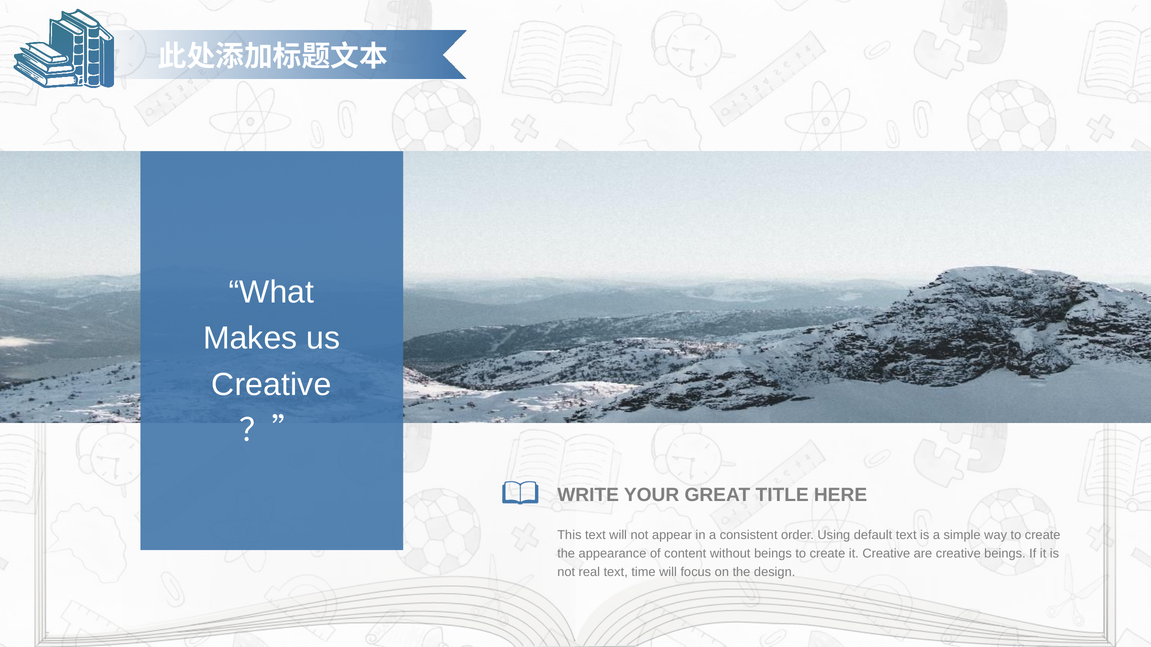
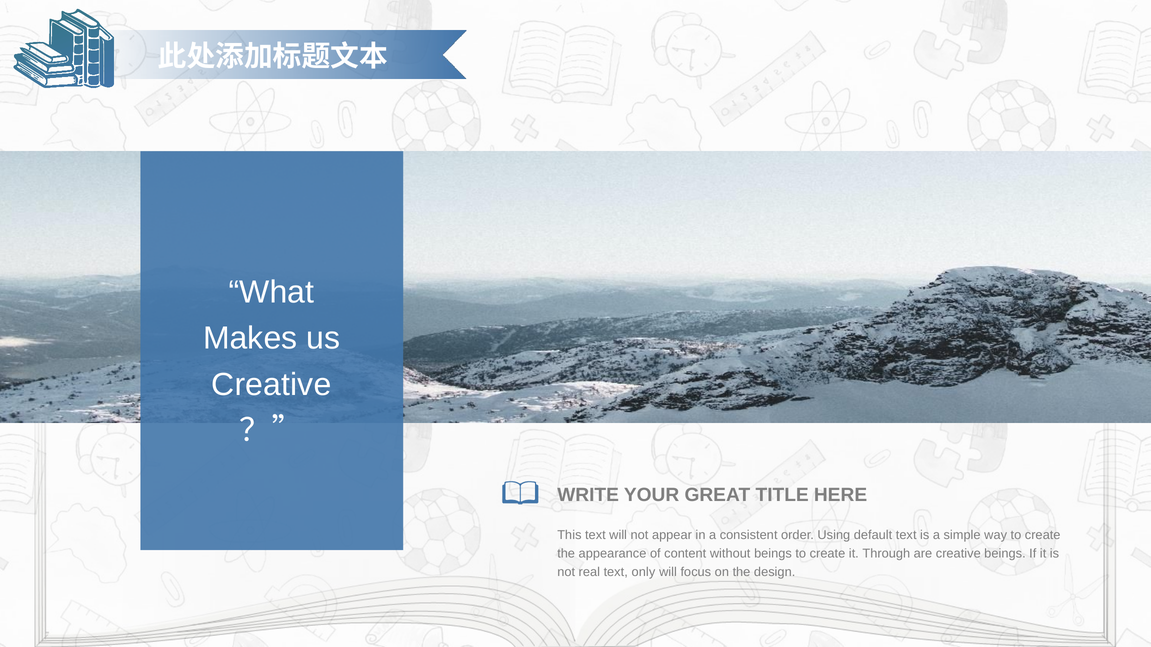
it Creative: Creative -> Through (886, 554)
time: time -> only (643, 572)
